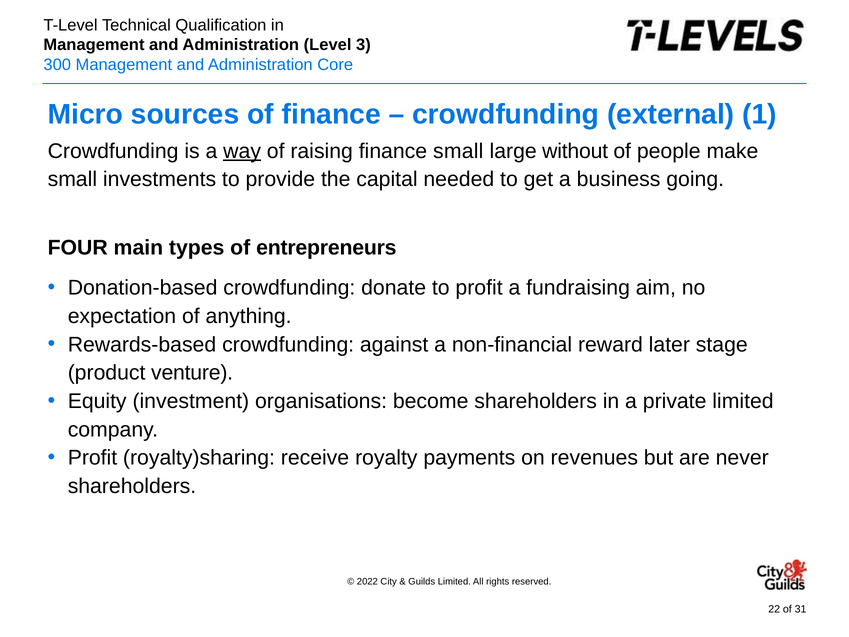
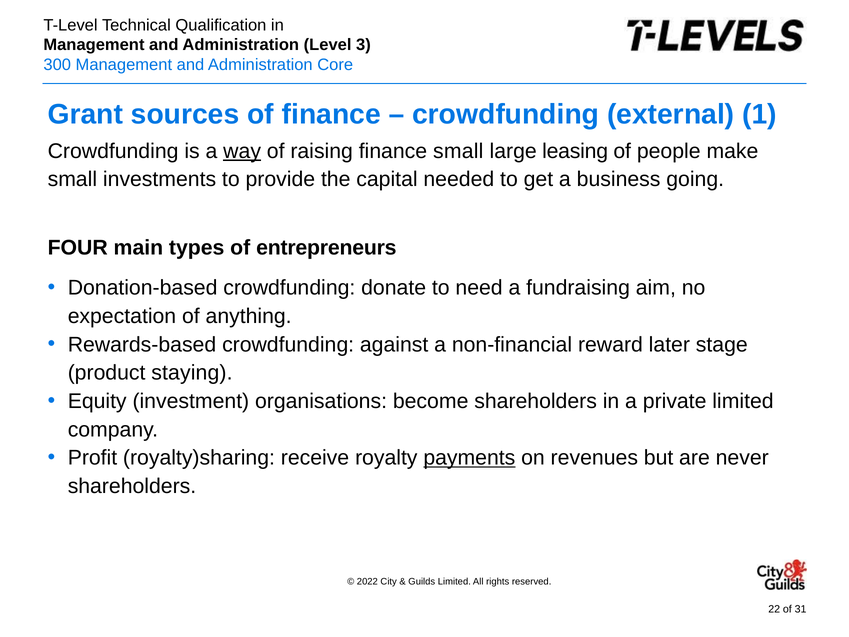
Micro: Micro -> Grant (85, 114)
without: without -> leasing (575, 151)
to profit: profit -> need (479, 288)
venture: venture -> staying (192, 373)
payments underline: none -> present (469, 458)
